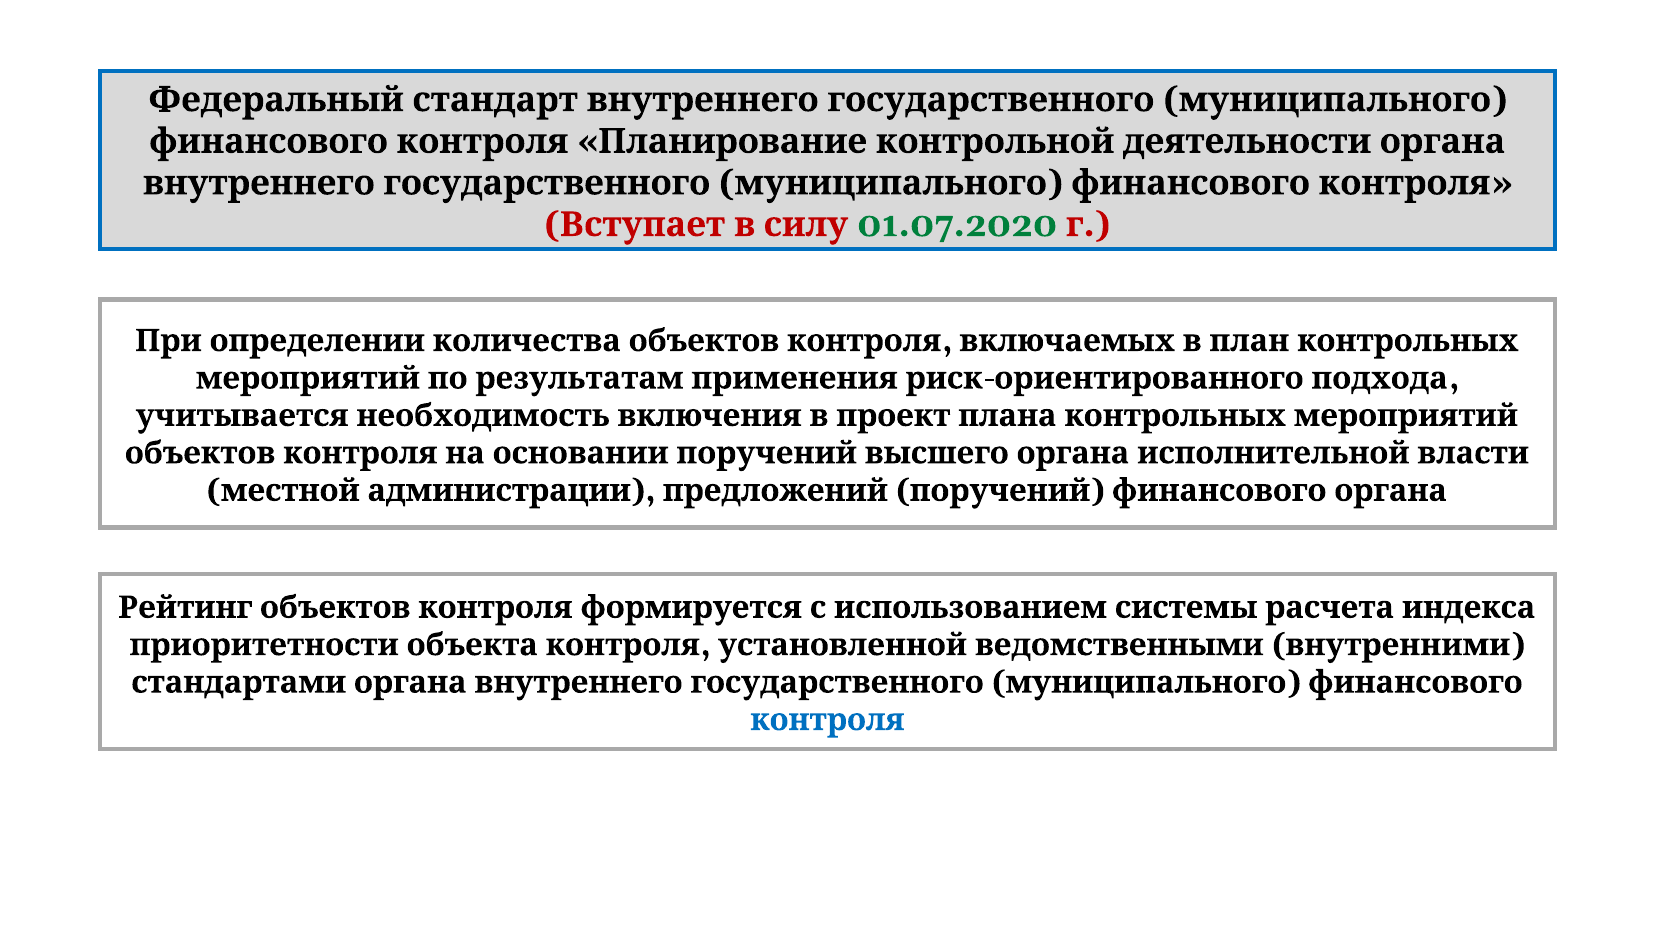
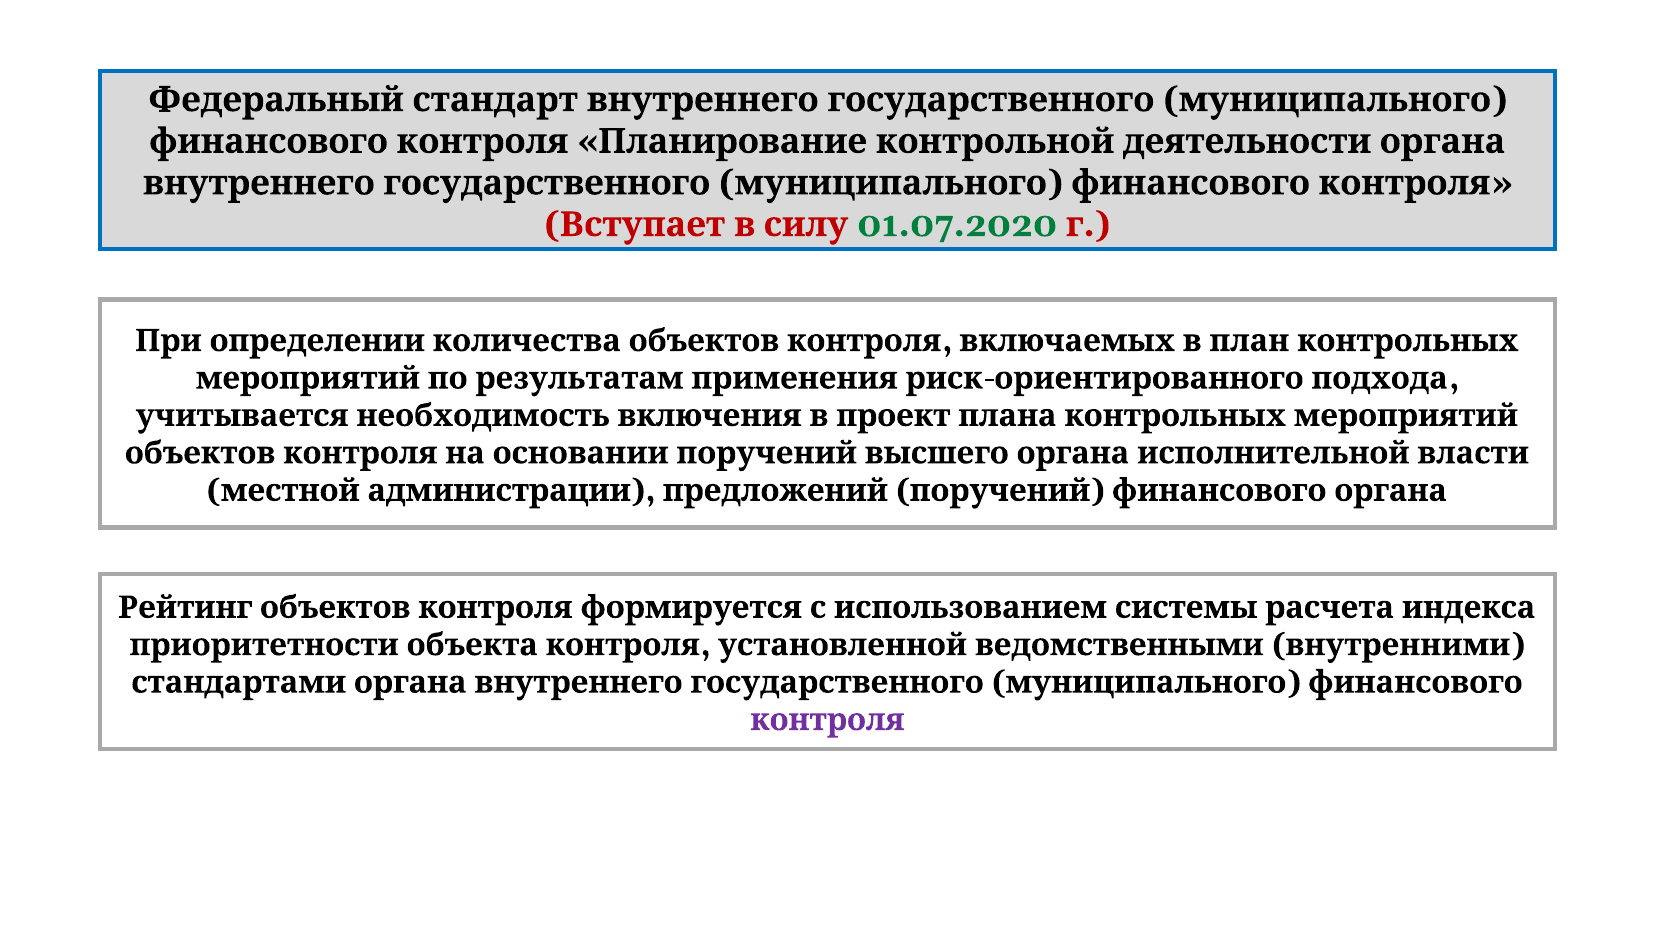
контроля colour: blue -> purple (827, 720)
